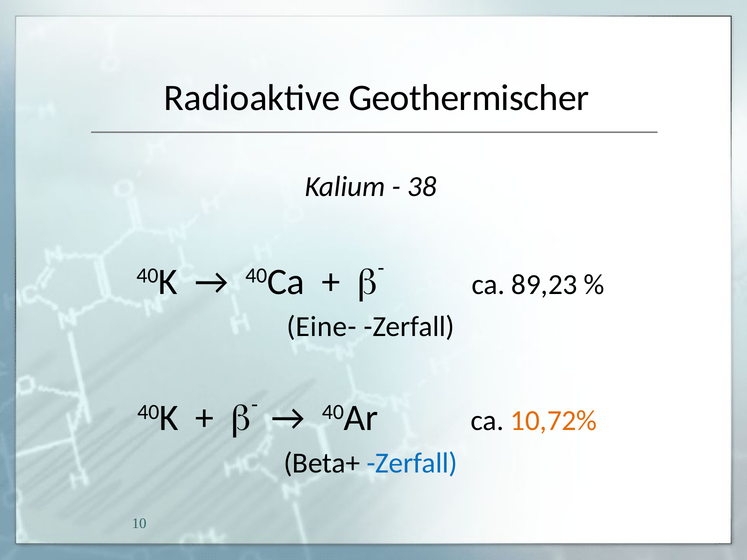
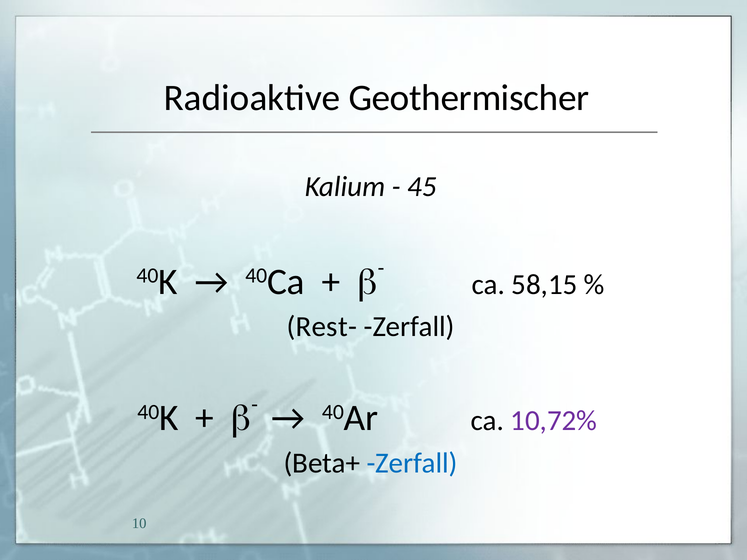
38: 38 -> 45 (422, 187)
89,23: 89,23 -> 58,15 (544, 285)
Eine-: Eine- -> Rest- (322, 327)
10,72% colour: orange -> purple (554, 421)
